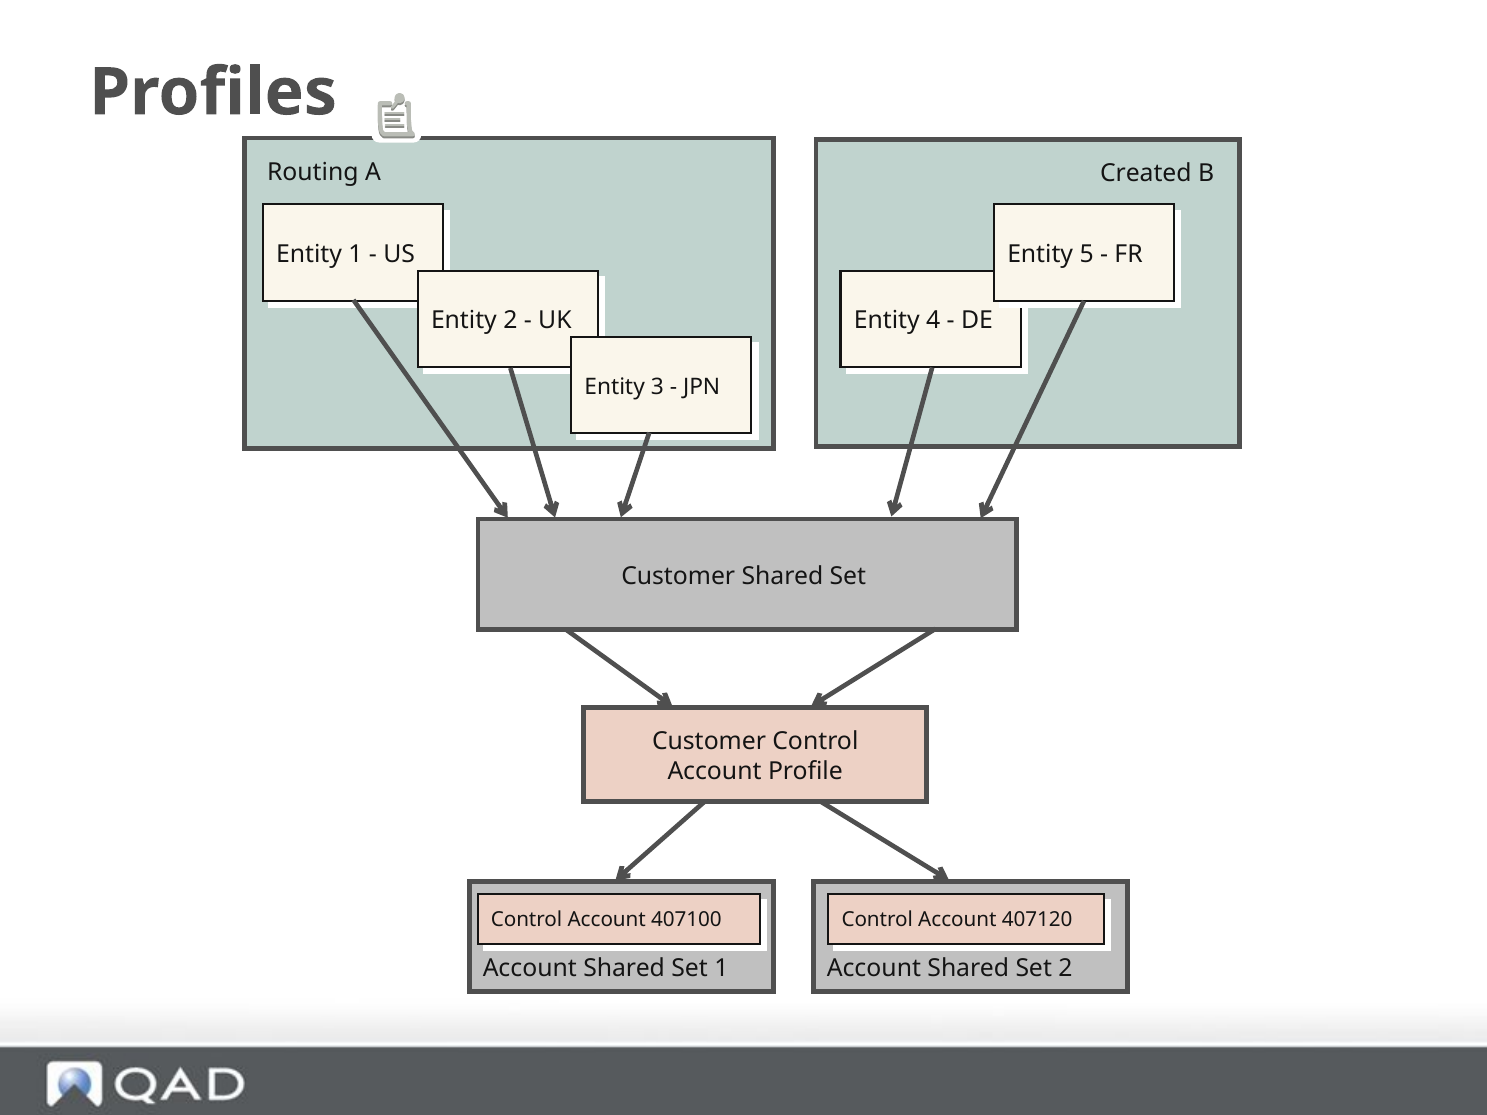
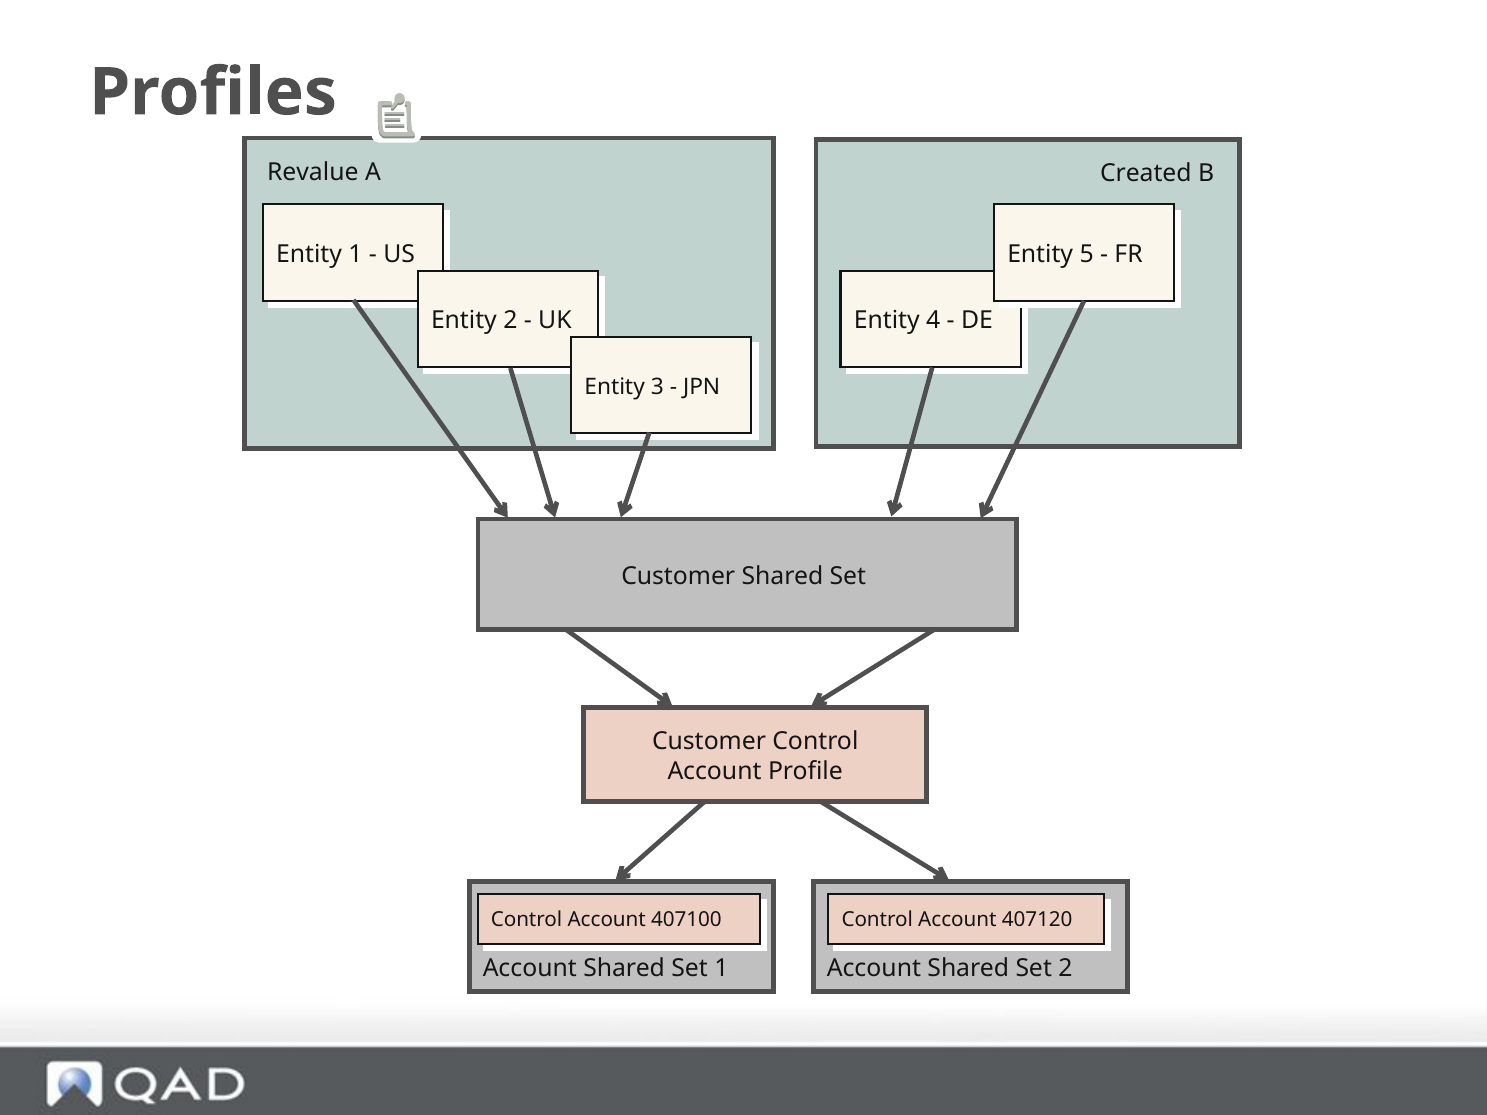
Routing: Routing -> Revalue (313, 172)
